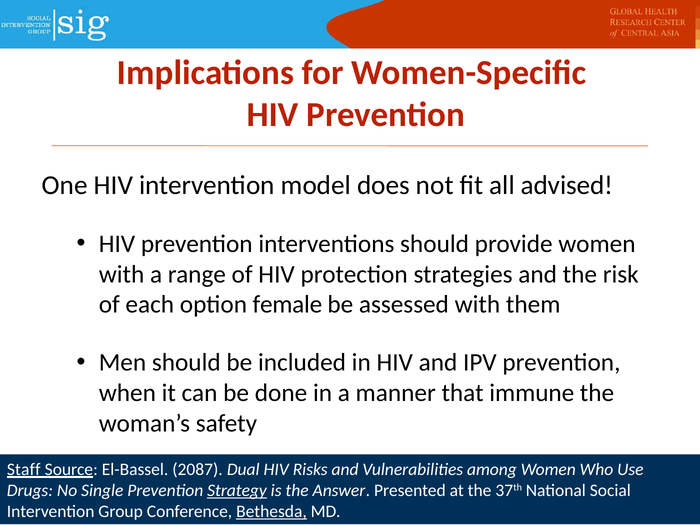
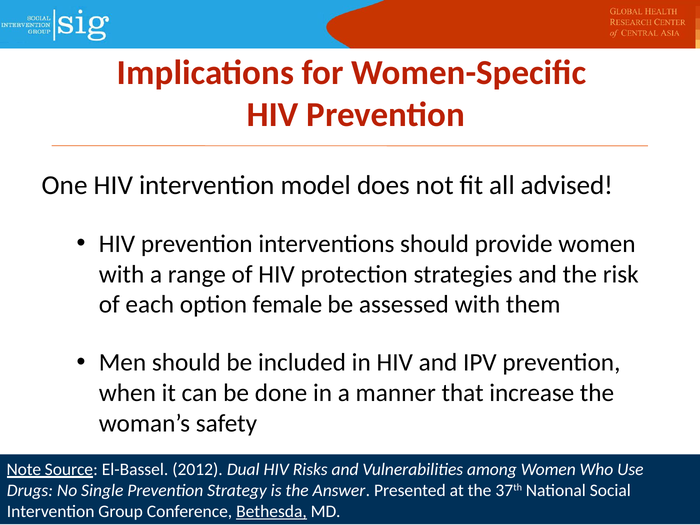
immune: immune -> increase (532, 393)
Staff: Staff -> Note (24, 469)
2087: 2087 -> 2012 (198, 469)
Strategy underline: present -> none (237, 490)
